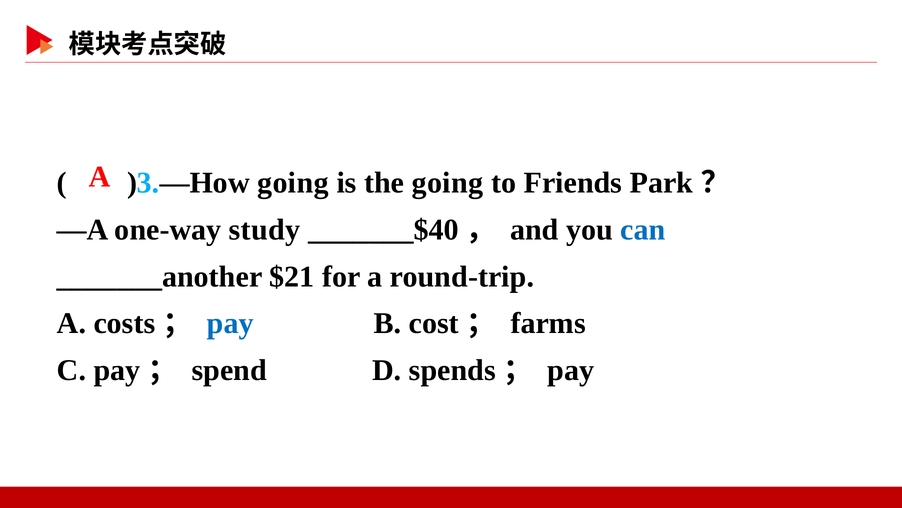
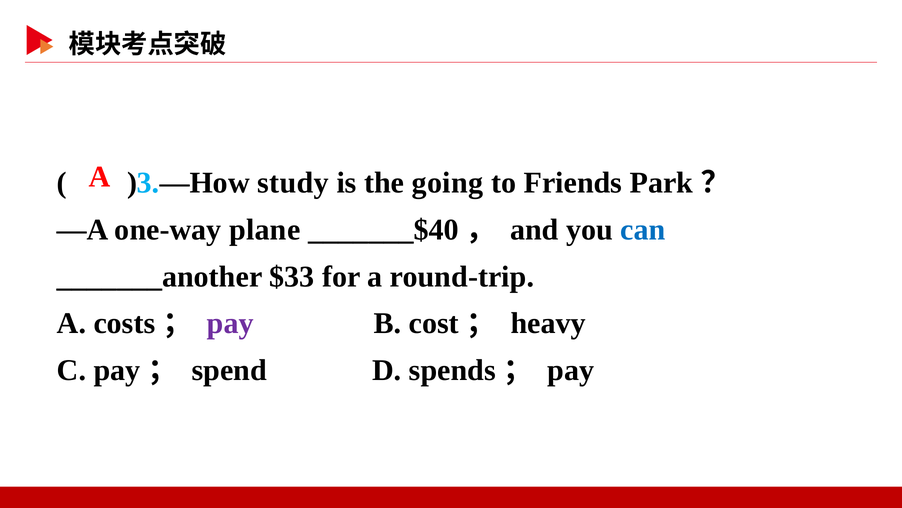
)3.—How going: going -> study (293, 182)
study: study -> plane (265, 229)
$21: $21 -> $33 (292, 276)
pay colour: blue -> purple (230, 323)
farms: farms -> heavy (548, 323)
